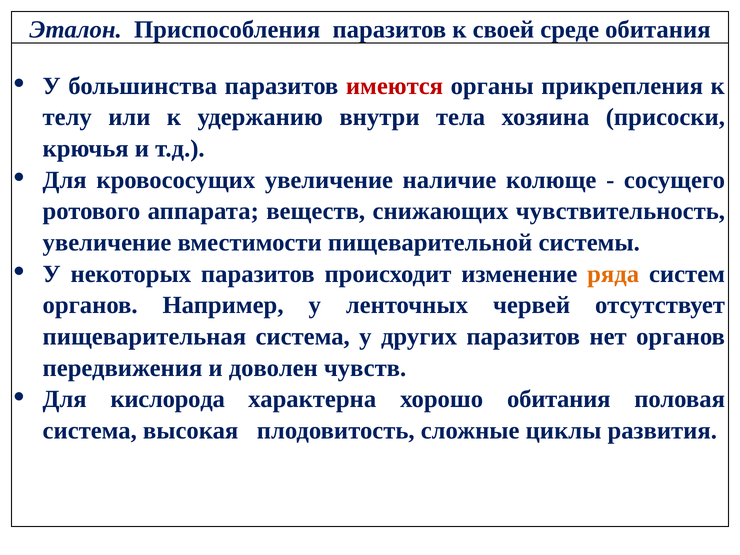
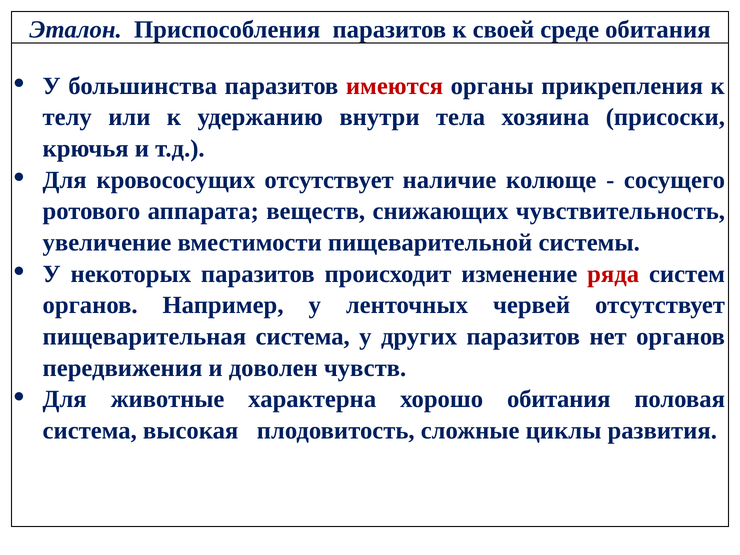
кровососущих увеличение: увеличение -> отсутствует (329, 180)
ряда colour: orange -> red (613, 274)
кислорода: кислорода -> животные (168, 399)
